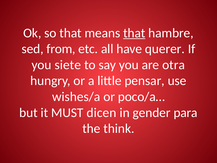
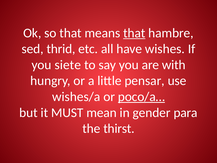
from: from -> thrid (61, 49)
querer: querer -> wishes (165, 49)
otra: otra -> with (174, 65)
poco/a… underline: none -> present (141, 97)
dicen: dicen -> mean (102, 112)
think: think -> thirst (119, 128)
